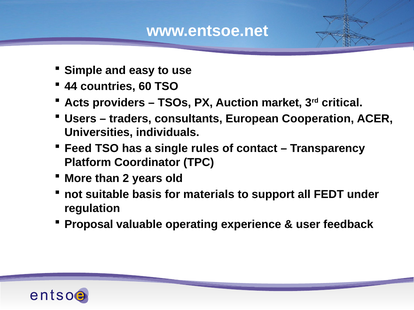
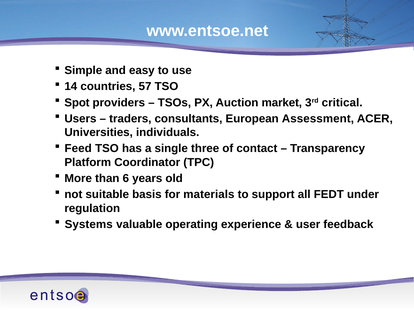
44: 44 -> 14 (71, 87)
60: 60 -> 57 (145, 87)
Acts: Acts -> Spot (77, 103)
Cooperation: Cooperation -> Assessment (318, 119)
rules: rules -> three (205, 149)
2: 2 -> 6 (126, 179)
Proposal: Proposal -> Systems (89, 225)
